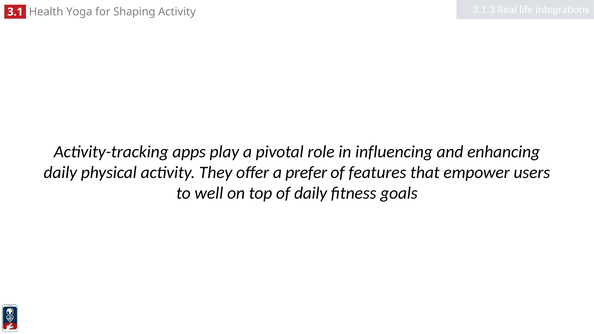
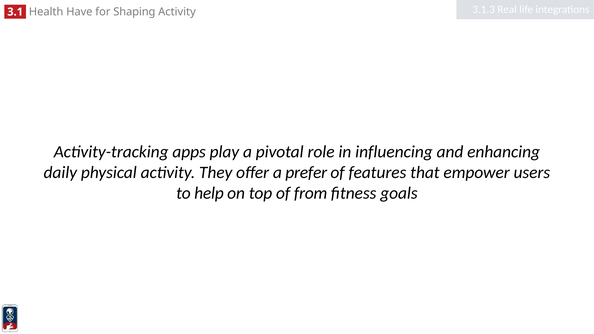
Yoga: Yoga -> Have (79, 12)
well: well -> help (209, 193)
of daily: daily -> from (311, 193)
